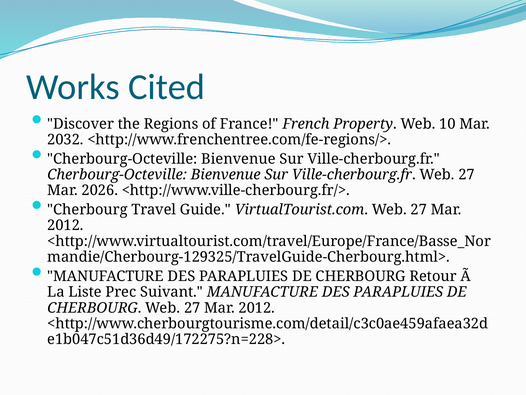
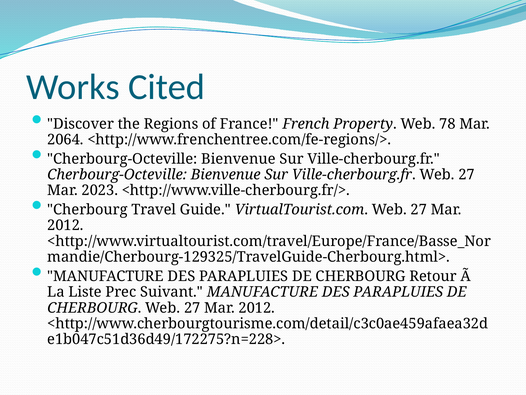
10: 10 -> 78 (447, 124)
2032: 2032 -> 2064 (65, 139)
2026: 2026 -> 2023 (100, 190)
